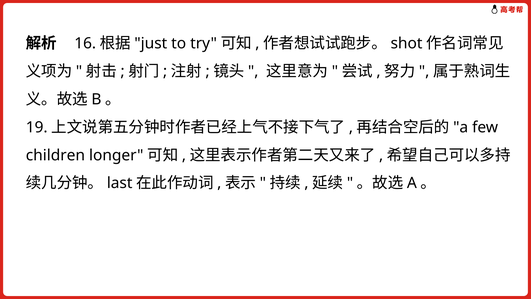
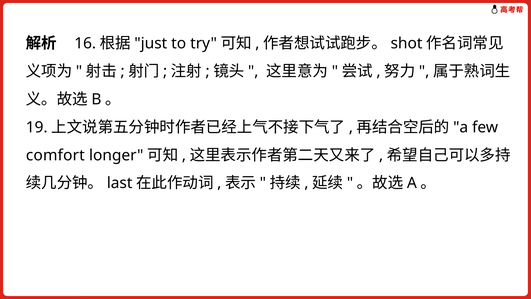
children: children -> comfort (55, 155)
